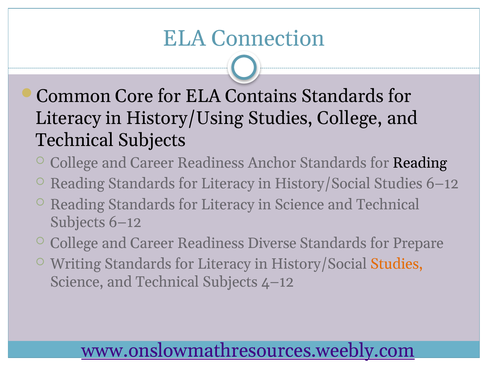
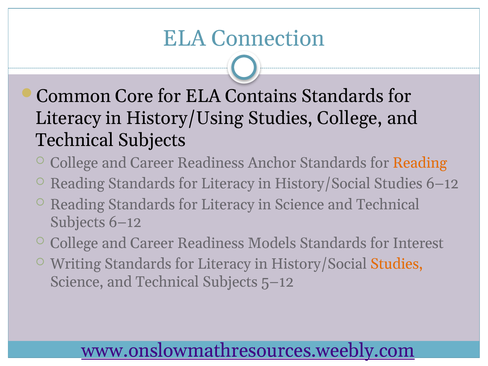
Reading colour: black -> orange (420, 163)
Diverse: Diverse -> Models (272, 243)
Prepare: Prepare -> Interest (418, 243)
4–12: 4–12 -> 5–12 (278, 282)
